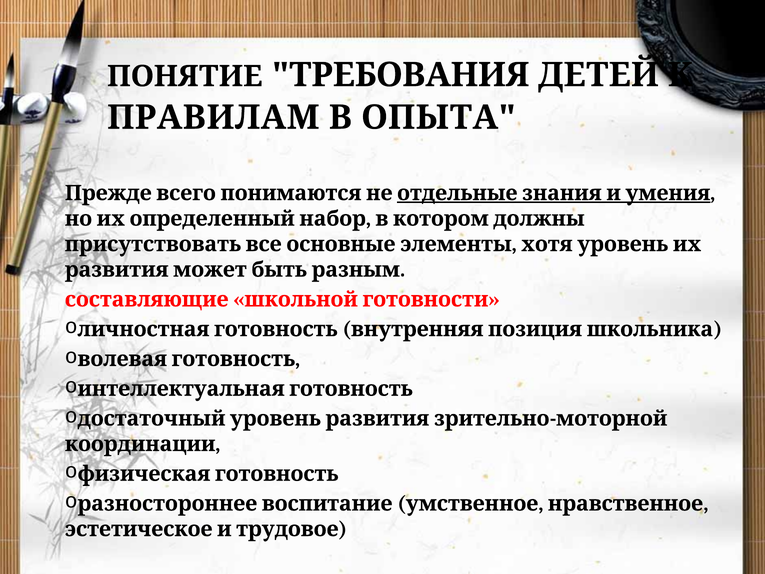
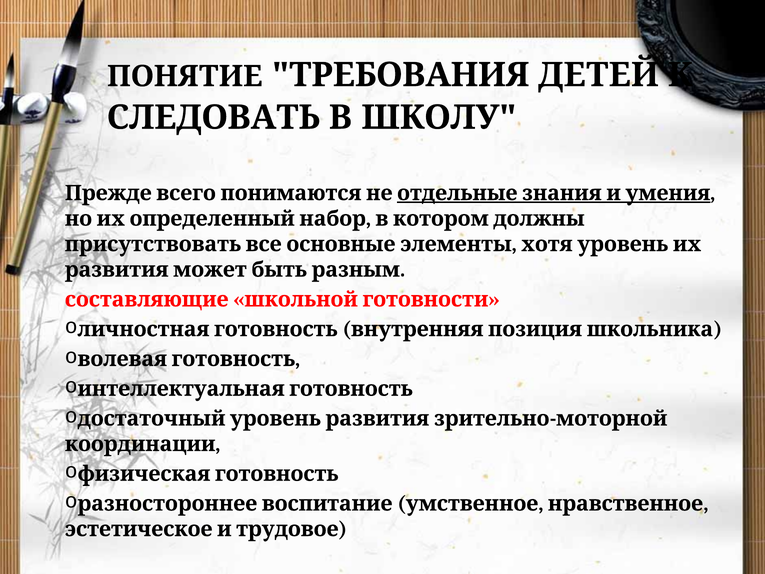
ПРАВИЛАМ: ПРАВИЛАМ -> СЛЕДОВАТЬ (214, 117)
ОПЫТА: ОПЫТА -> ШКОЛУ (439, 117)
